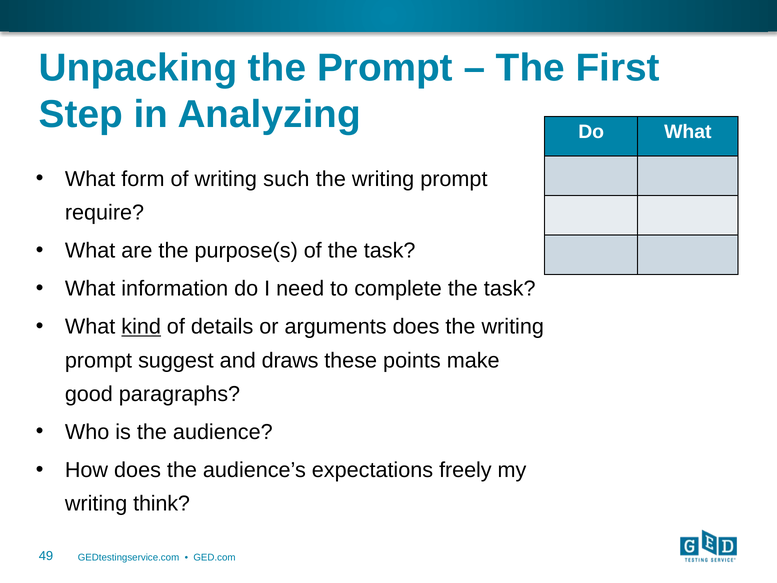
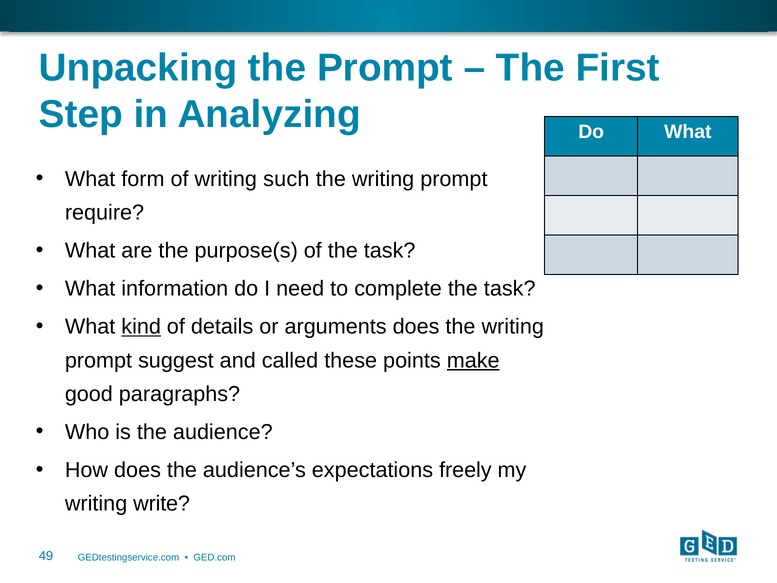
draws: draws -> called (290, 360)
make underline: none -> present (473, 360)
think: think -> write (162, 504)
